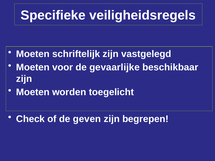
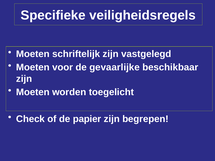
geven: geven -> papier (87, 119)
